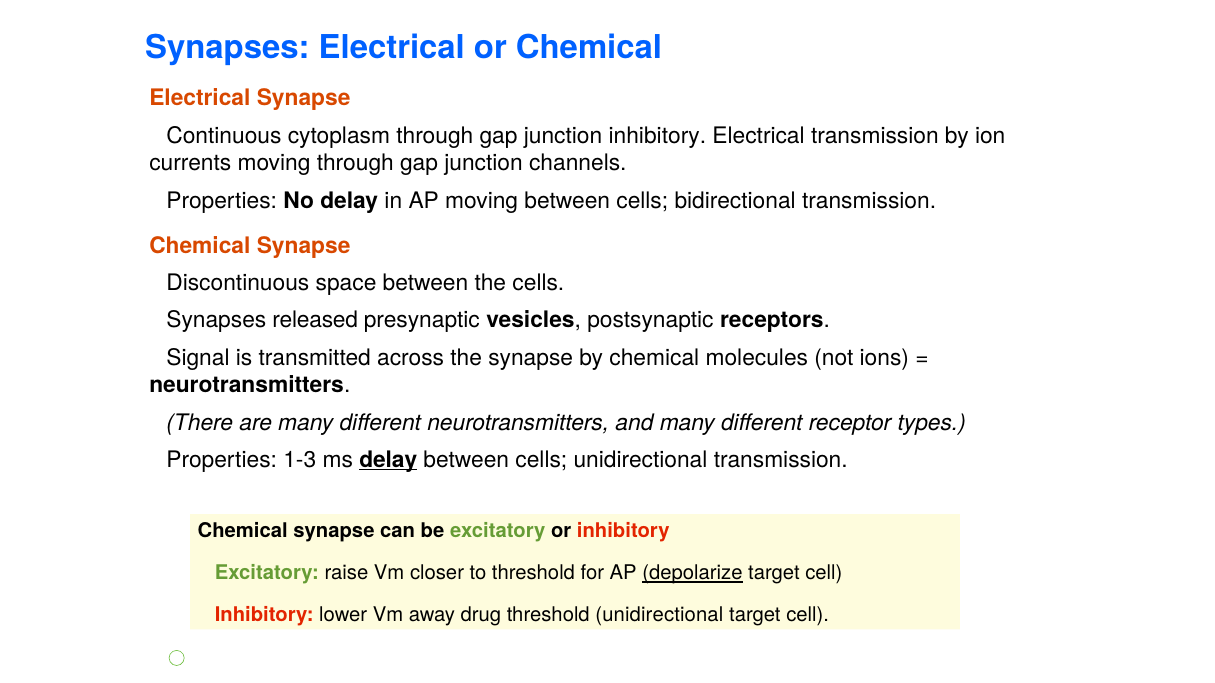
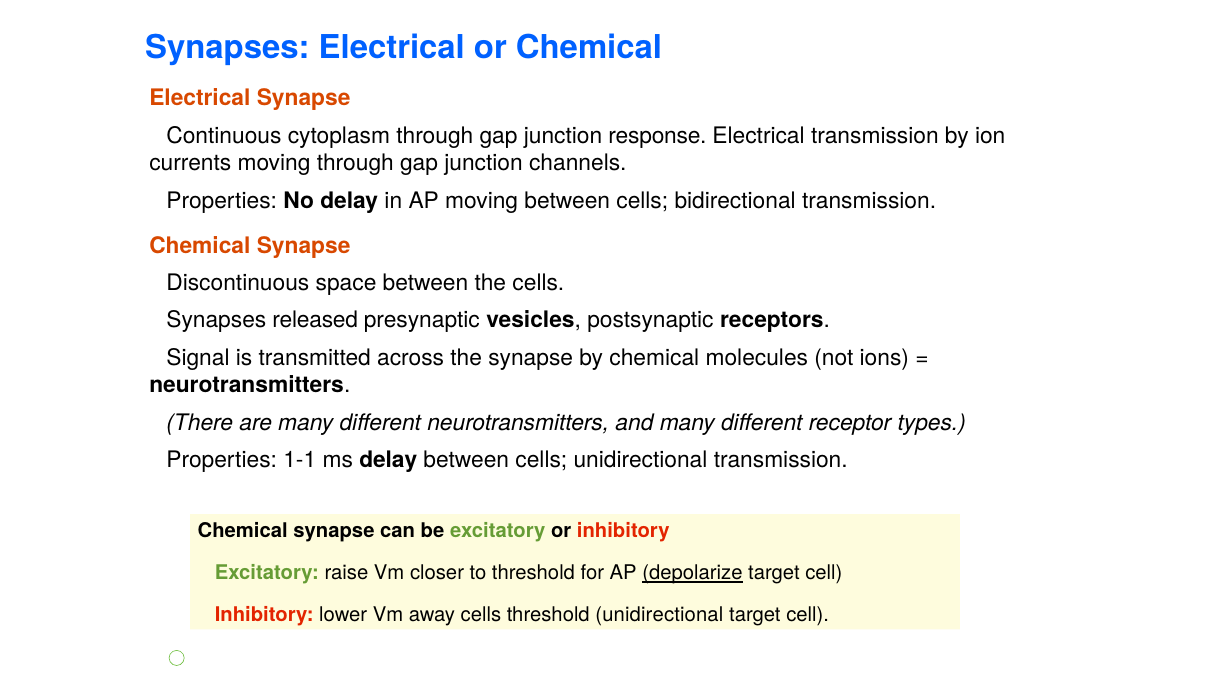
junction inhibitory: inhibitory -> response (657, 136)
1-3: 1-3 -> 1-1 (300, 460)
delay underline: present -> none (388, 460)
away drug: drug -> cells (481, 616)
